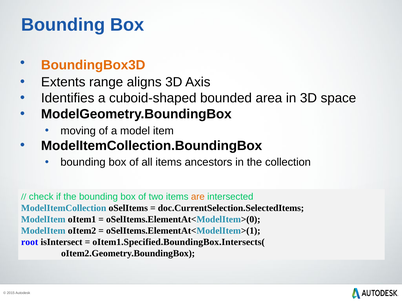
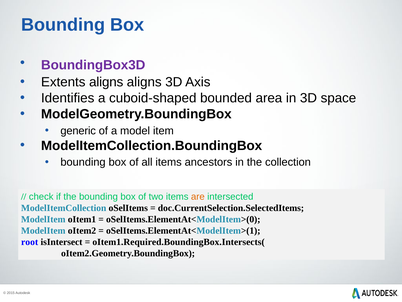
BoundingBox3D colour: orange -> purple (93, 65)
Extents range: range -> aligns (106, 82)
moving: moving -> generic (78, 131)
oItem1.Specified.BoundingBox.Intersects(: oItem1.Specified.BoundingBox.Intersects( -> oItem1.Required.BoundingBox.Intersects( (179, 242)
